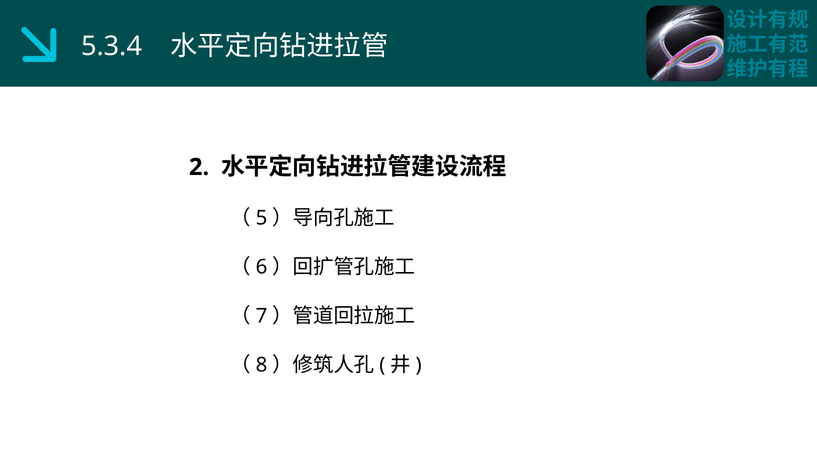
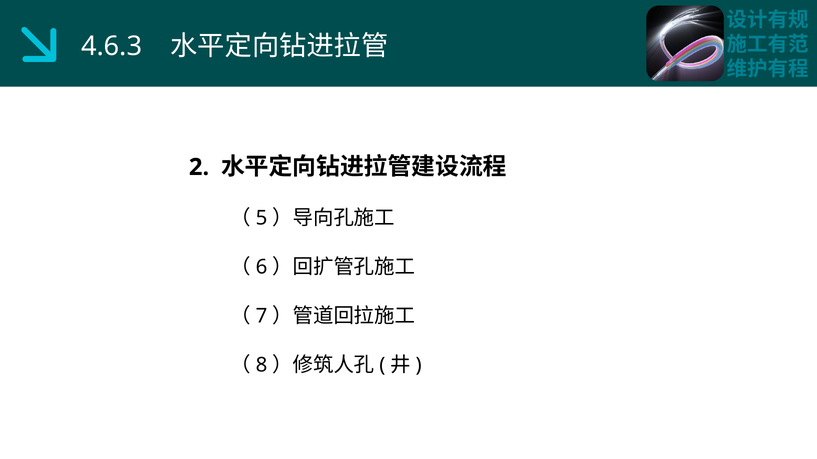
5.3.4: 5.3.4 -> 4.6.3 (112, 46)
